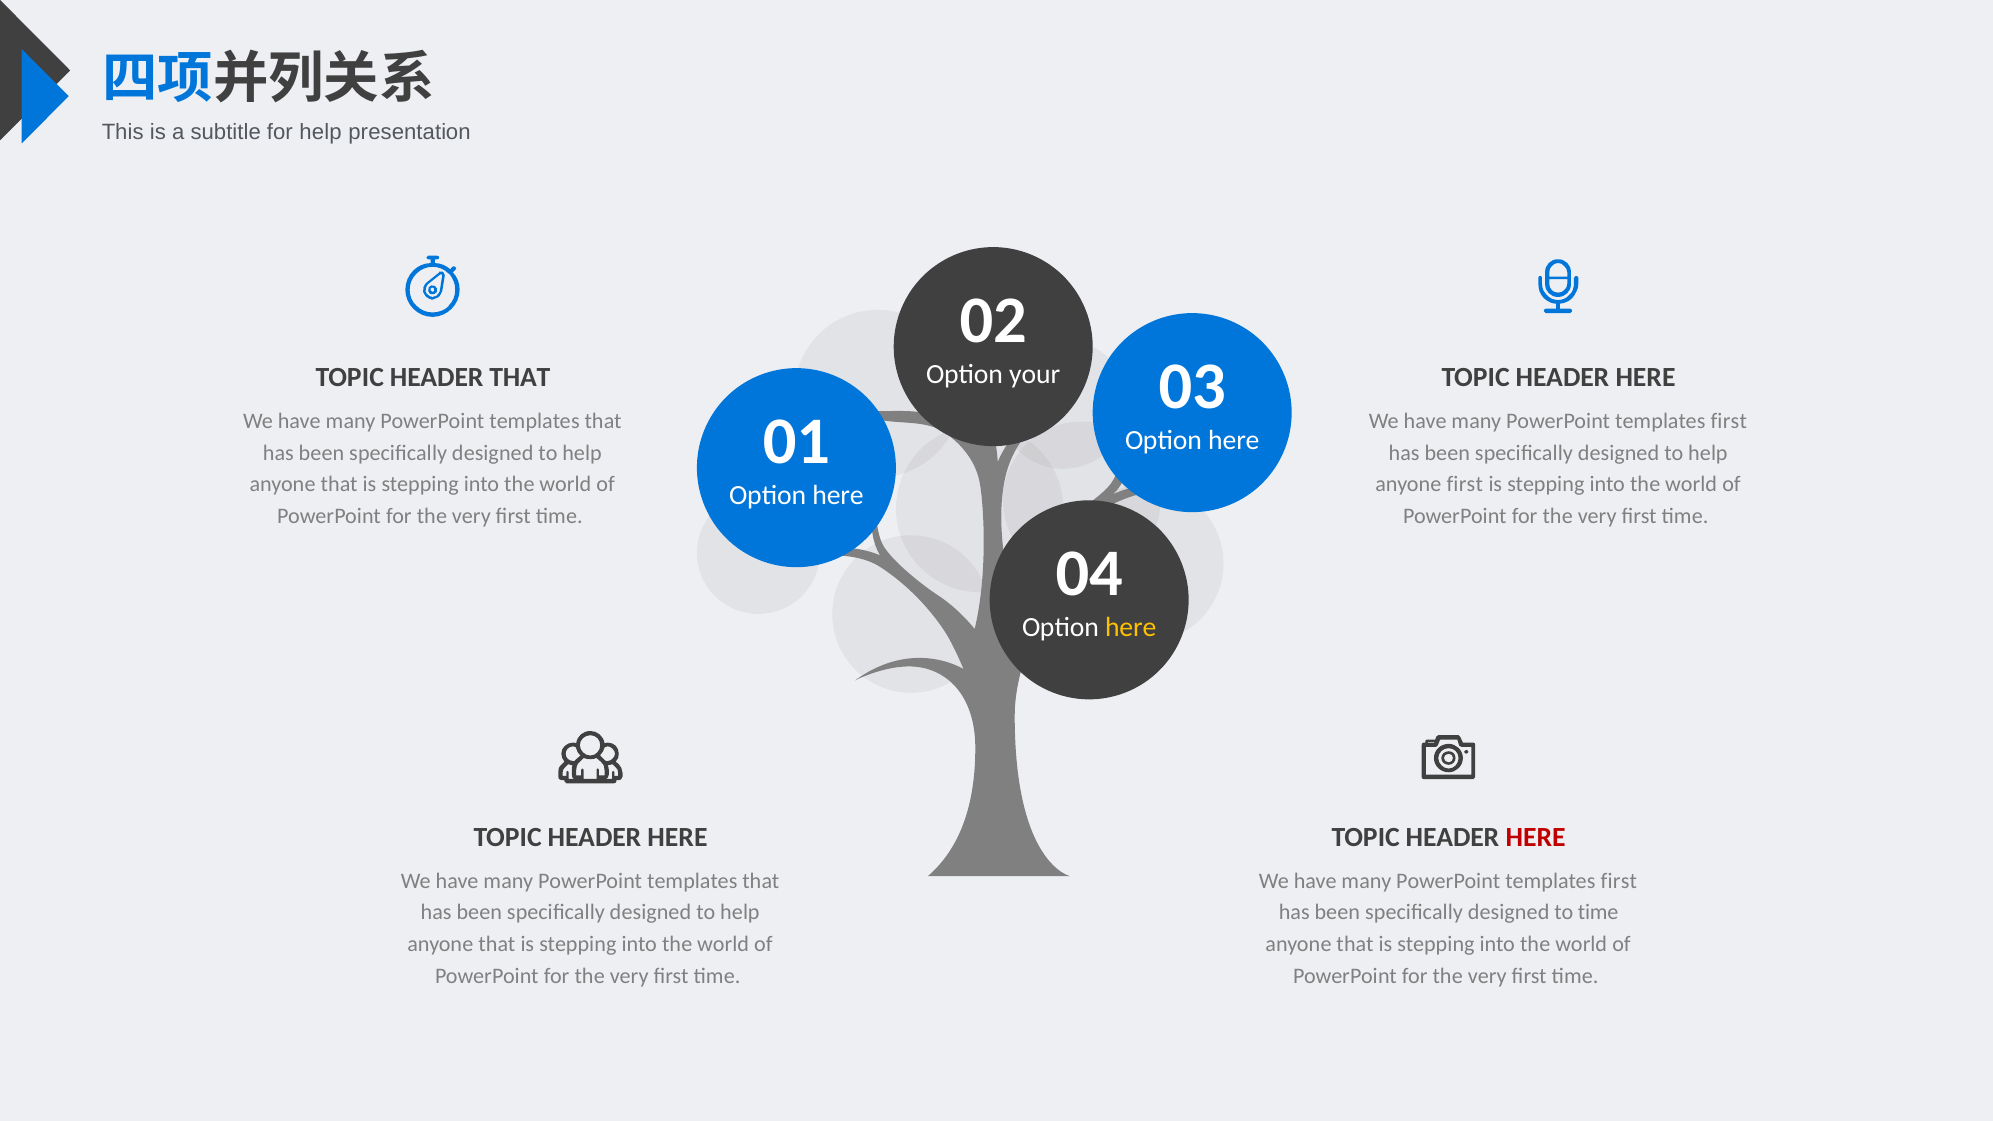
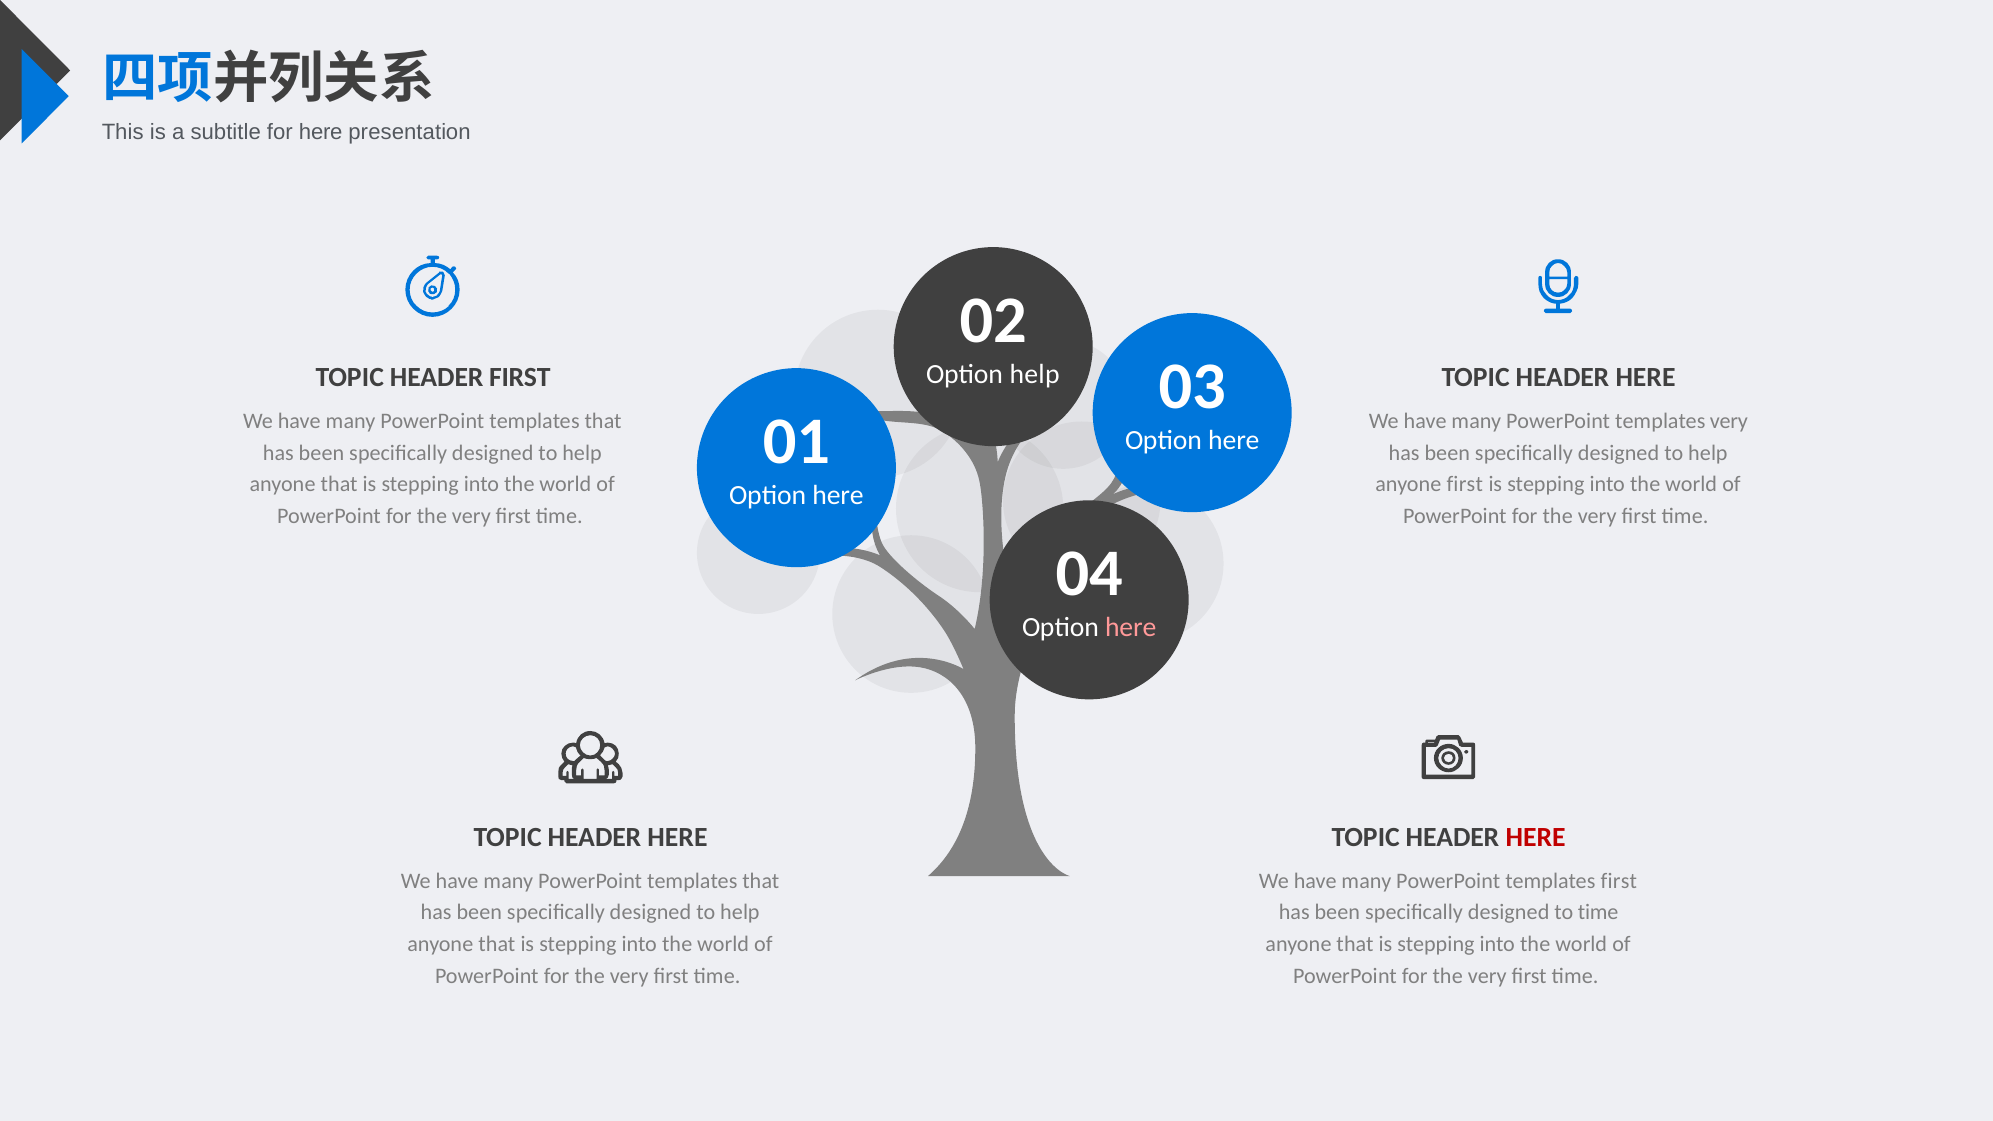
for help: help -> here (321, 133)
Option your: your -> help (1035, 374)
HEADER THAT: THAT -> FIRST (520, 378)
first: first -> very (1729, 421)
here colour: yellow -> pink (1131, 628)
